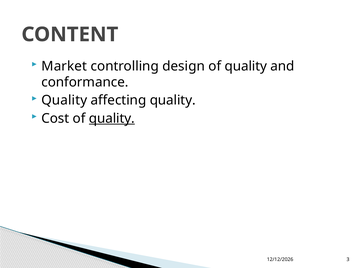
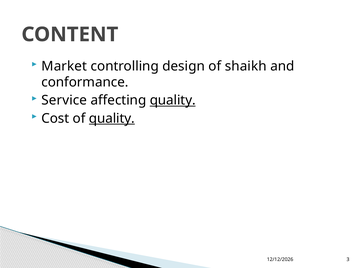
quality: quality -> shaikh (246, 66)
Quality: Quality -> Service (64, 101)
quality underline: none -> present (173, 101)
